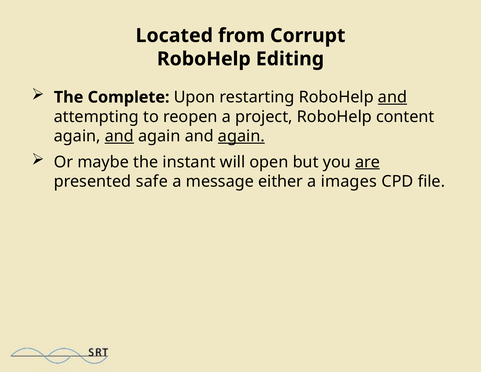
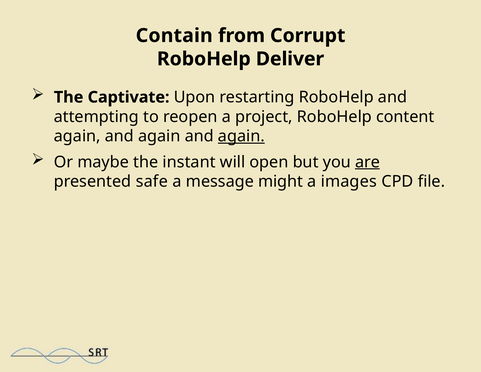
Located: Located -> Contain (174, 36)
Editing: Editing -> Deliver (290, 59)
Complete: Complete -> Captivate (129, 97)
and underline: present -> none (393, 97)
and underline: present -> none (119, 136)
either: either -> might (281, 181)
